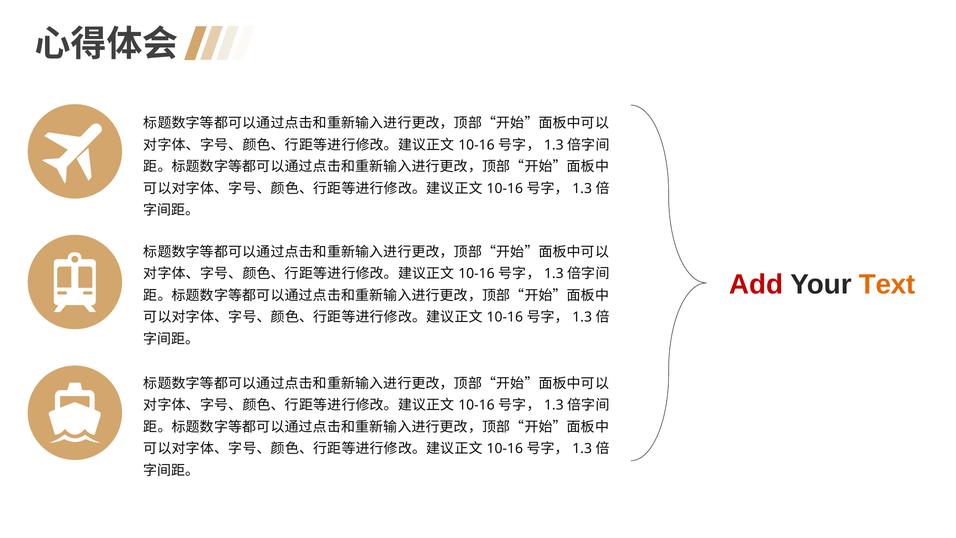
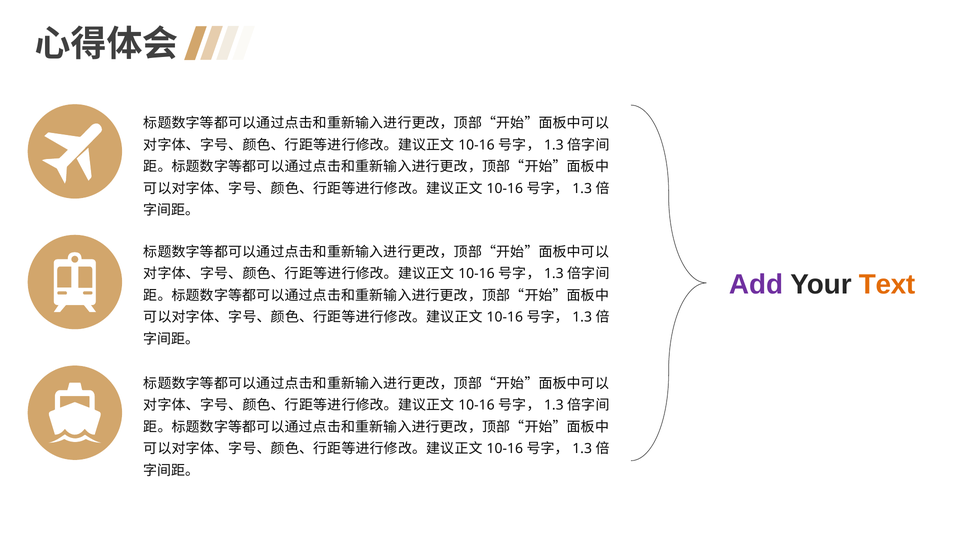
Add colour: red -> purple (756, 284)
